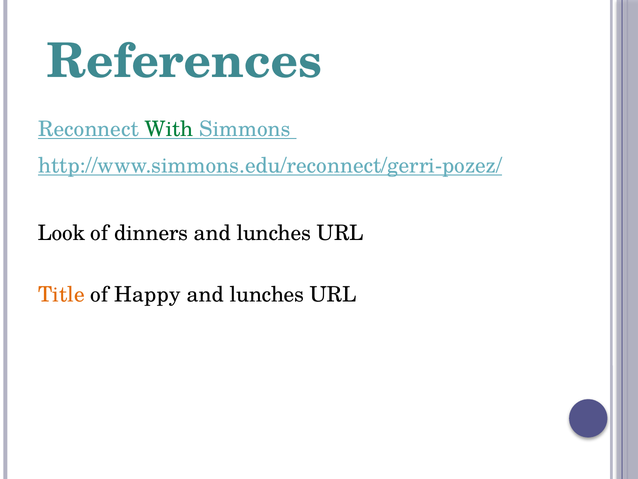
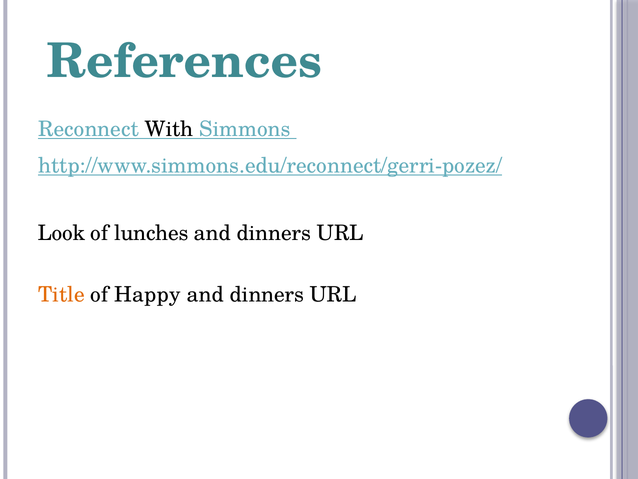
With colour: green -> black (169, 129)
dinners: dinners -> lunches (151, 233)
lunches: lunches -> dinners (274, 233)
lunches: lunches -> dinners (267, 295)
